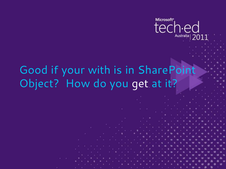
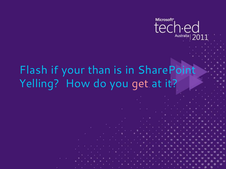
Good: Good -> Flash (33, 70)
with: with -> than (99, 70)
Object: Object -> Yelling (39, 84)
get colour: white -> pink (140, 84)
